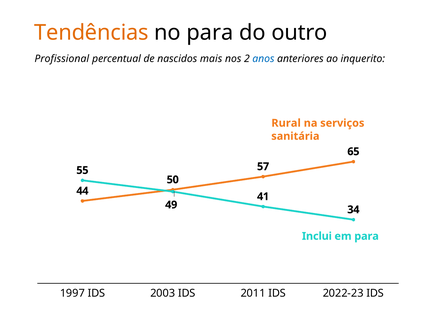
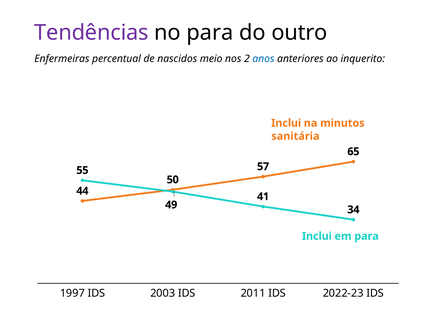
Tendências colour: orange -> purple (92, 33)
Profissional: Profissional -> Enfermeiras (62, 59)
mais: mais -> meio (211, 59)
Rural: Rural -> Inclui (286, 123)
serviços: serviços -> minutos (342, 123)
